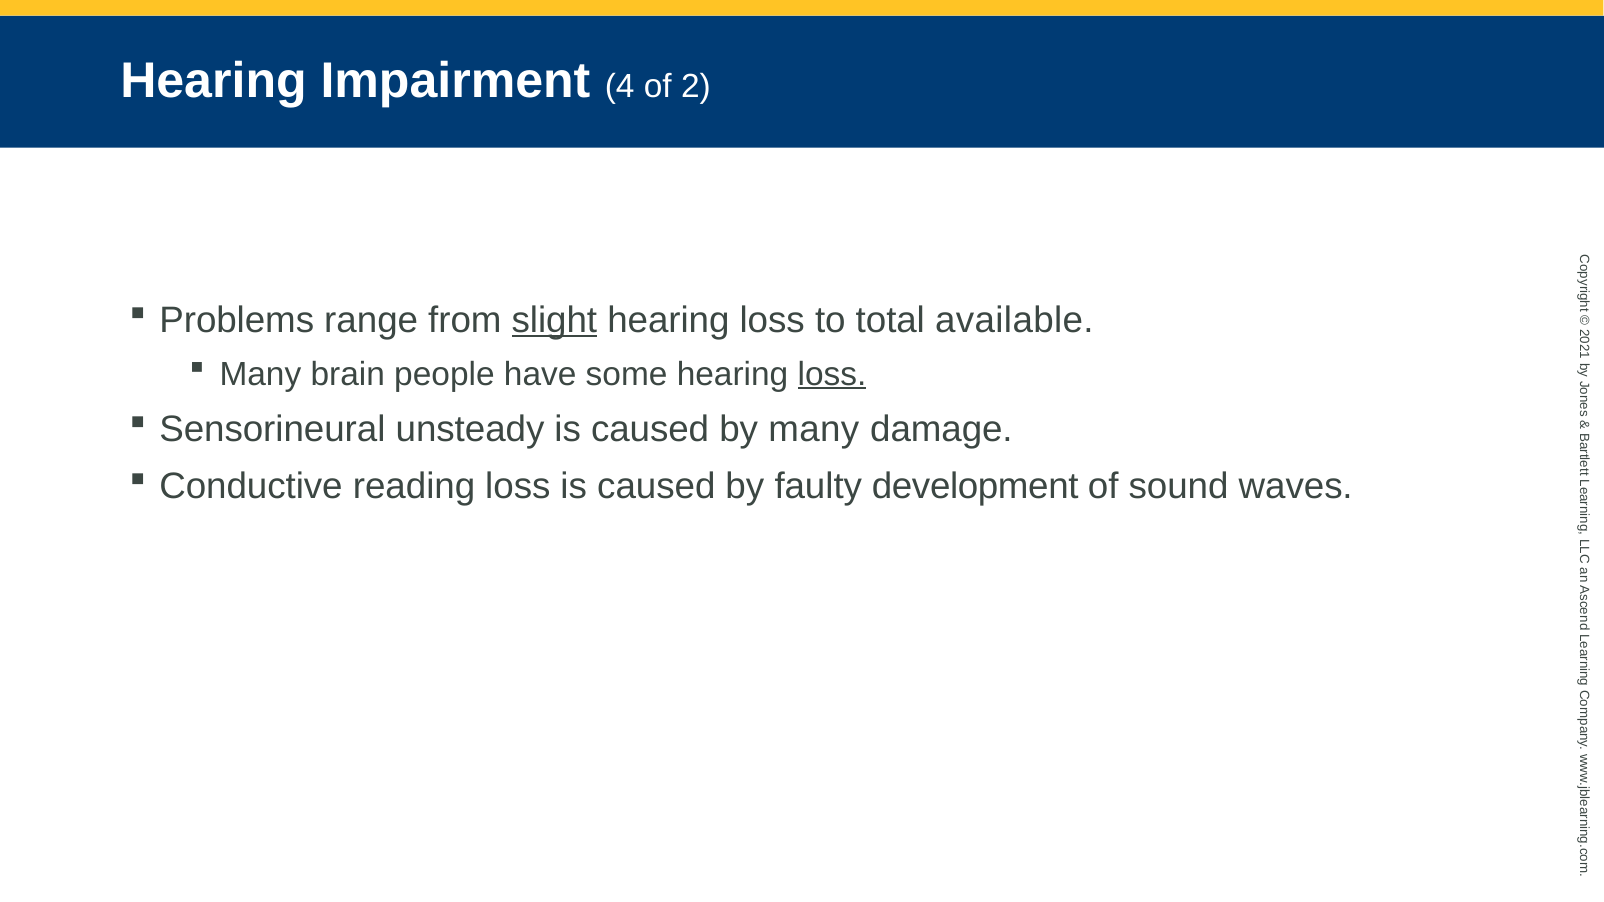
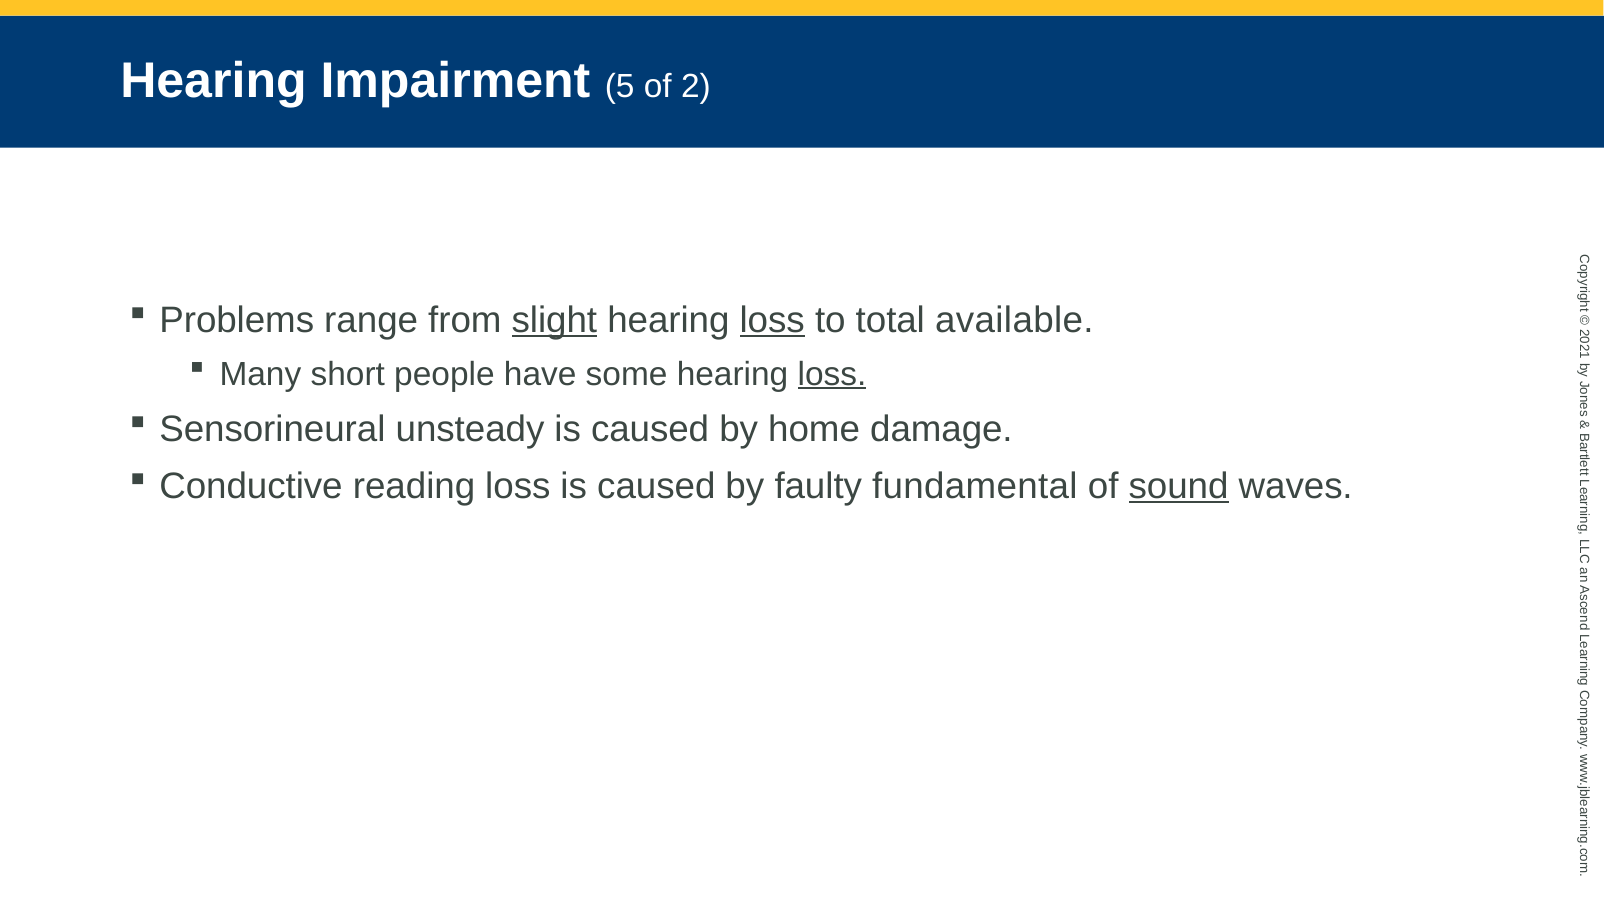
4: 4 -> 5 (620, 86)
loss underline: none -> present (772, 321)
brain: brain -> short (348, 374)
by many: many -> home (814, 429)
development: development -> fundamental (975, 486)
sound underline: none -> present (1179, 486)
